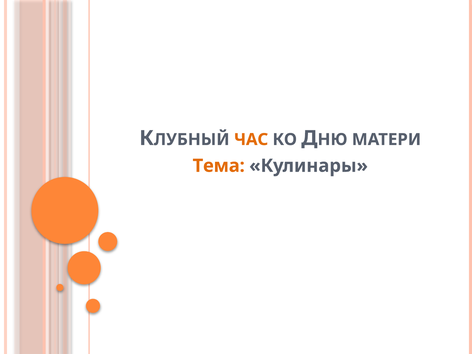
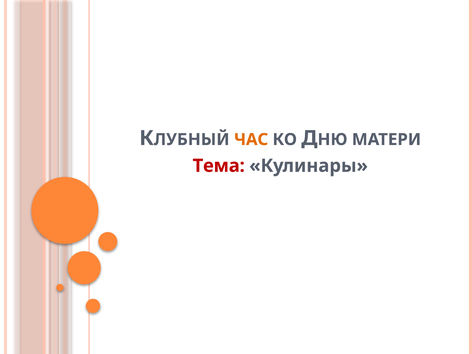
Тема colour: orange -> red (219, 166)
